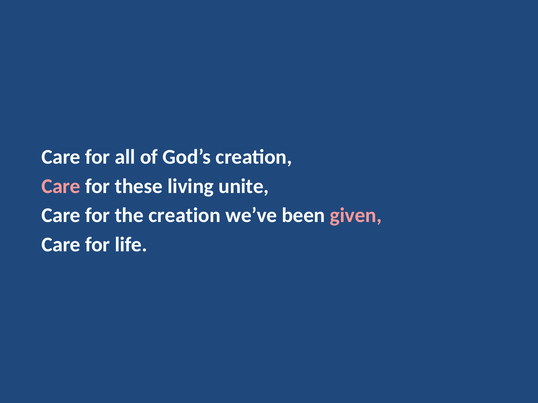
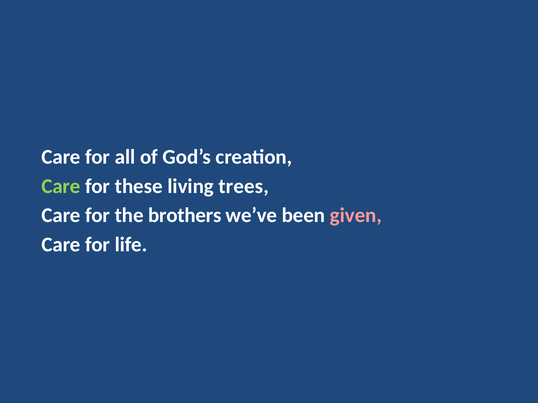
Care colour: pink -> light green (61, 186)
unite: unite -> trees (244, 186)
the creation: creation -> brothers (185, 216)
